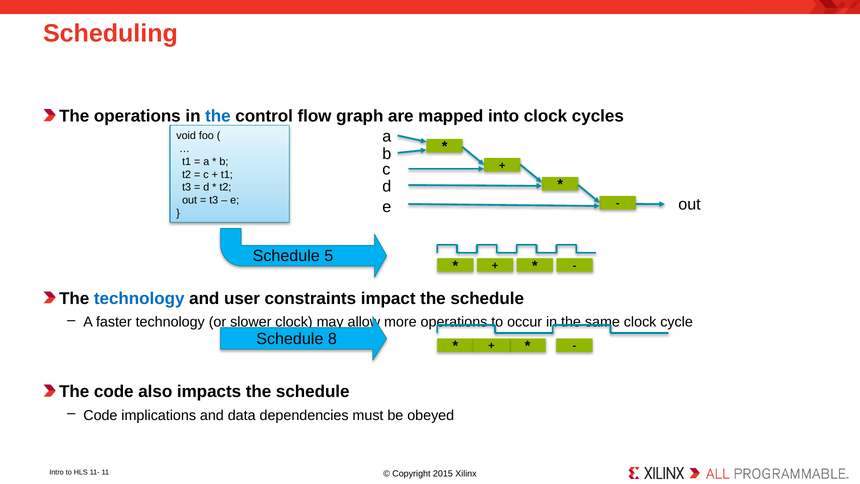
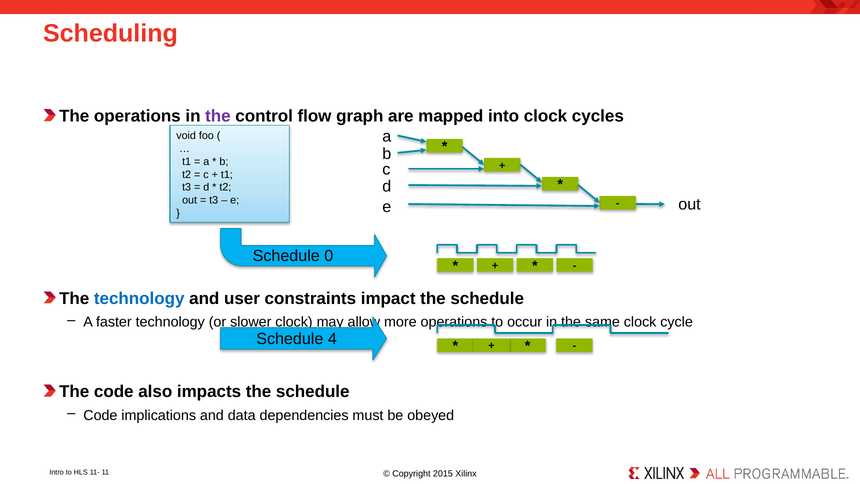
the colour: blue -> purple (218, 116)
5: 5 -> 0 (329, 256)
8: 8 -> 4 (332, 339)
